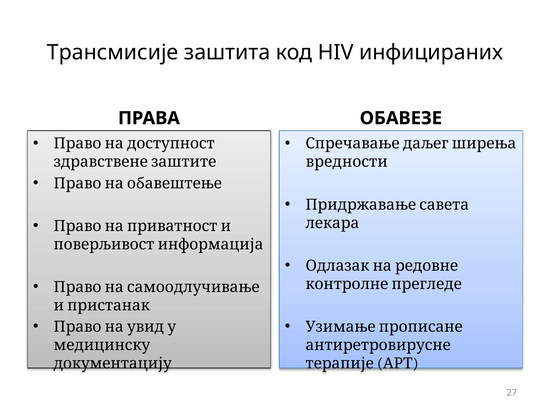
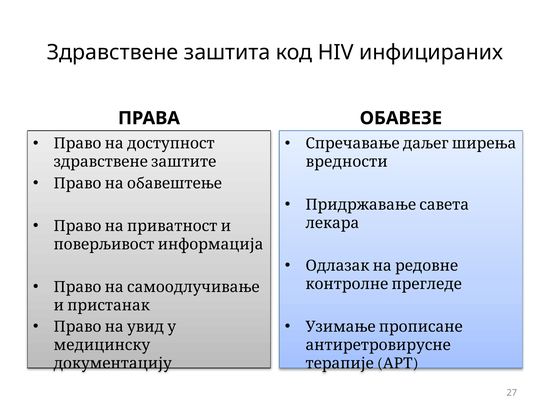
Трансмисије: Трансмисије -> Здравствене (113, 52)
